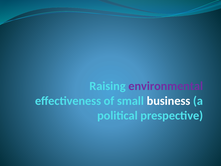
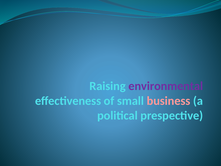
business colour: white -> pink (169, 101)
